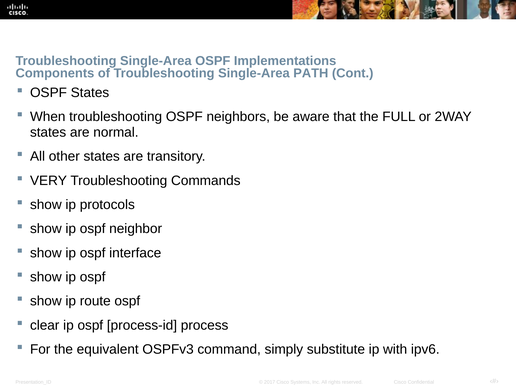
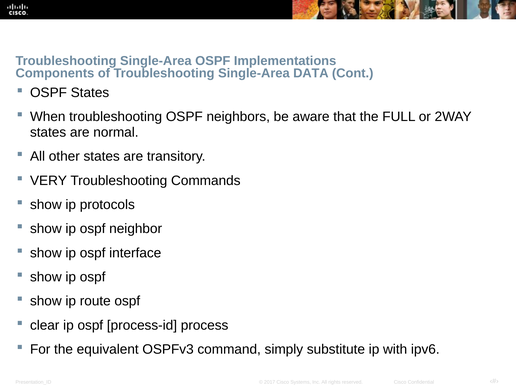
PATH: PATH -> DATA (311, 73)
